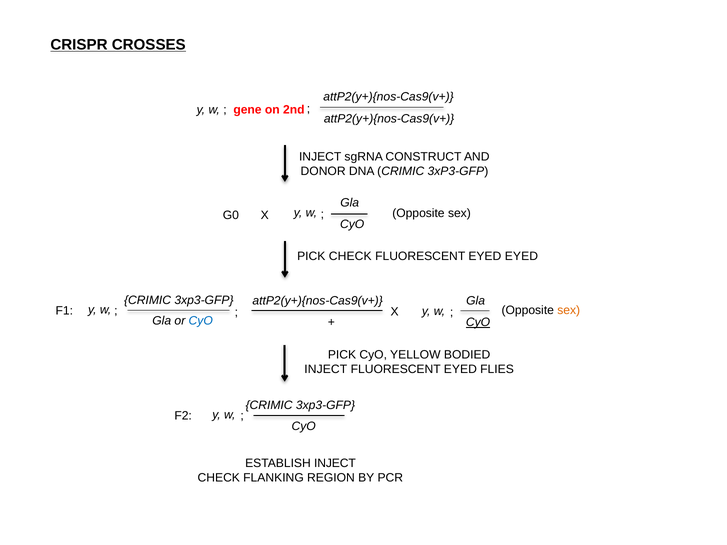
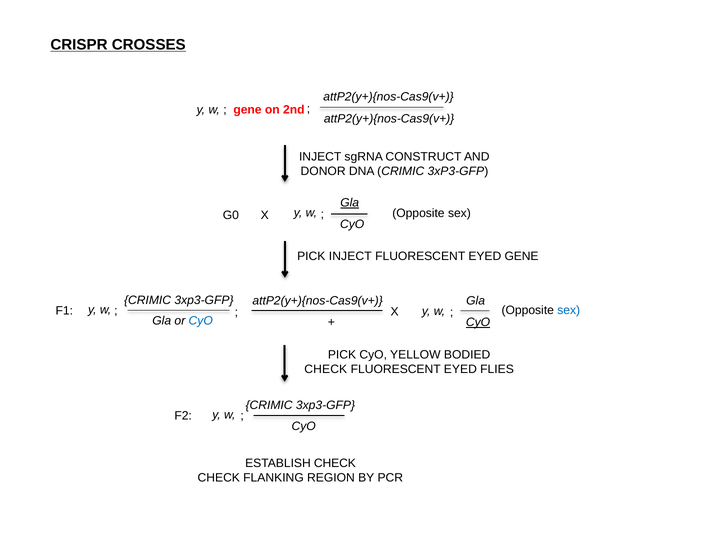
Gla underline: none -> present (350, 203)
PICK CHECK: CHECK -> INJECT (350, 256)
EYED EYED: EYED -> GENE (522, 256)
sex colour: orange -> blue (569, 311)
INJECT: INJECT -> CHECK (326, 369)
ESTABLISH INJECT: INJECT -> CHECK (335, 464)
